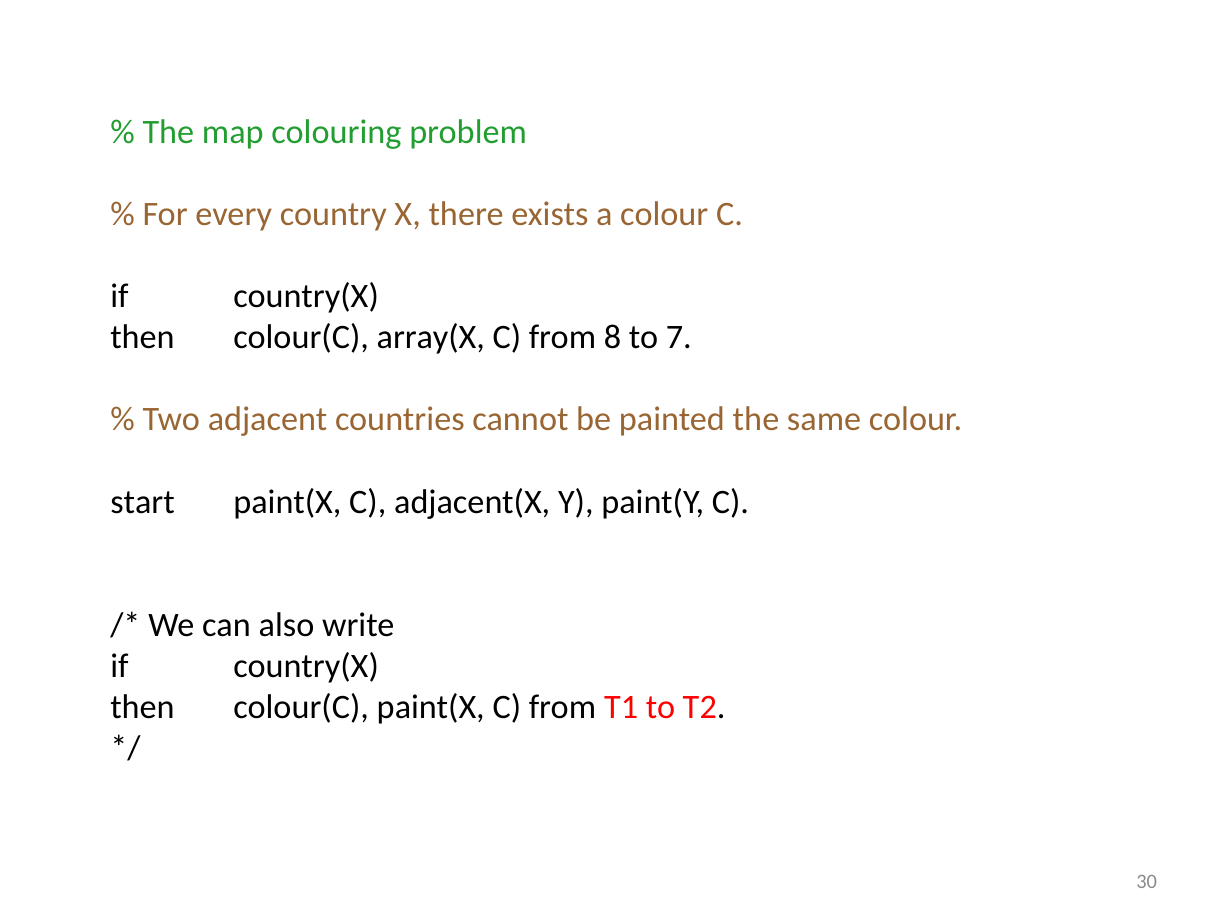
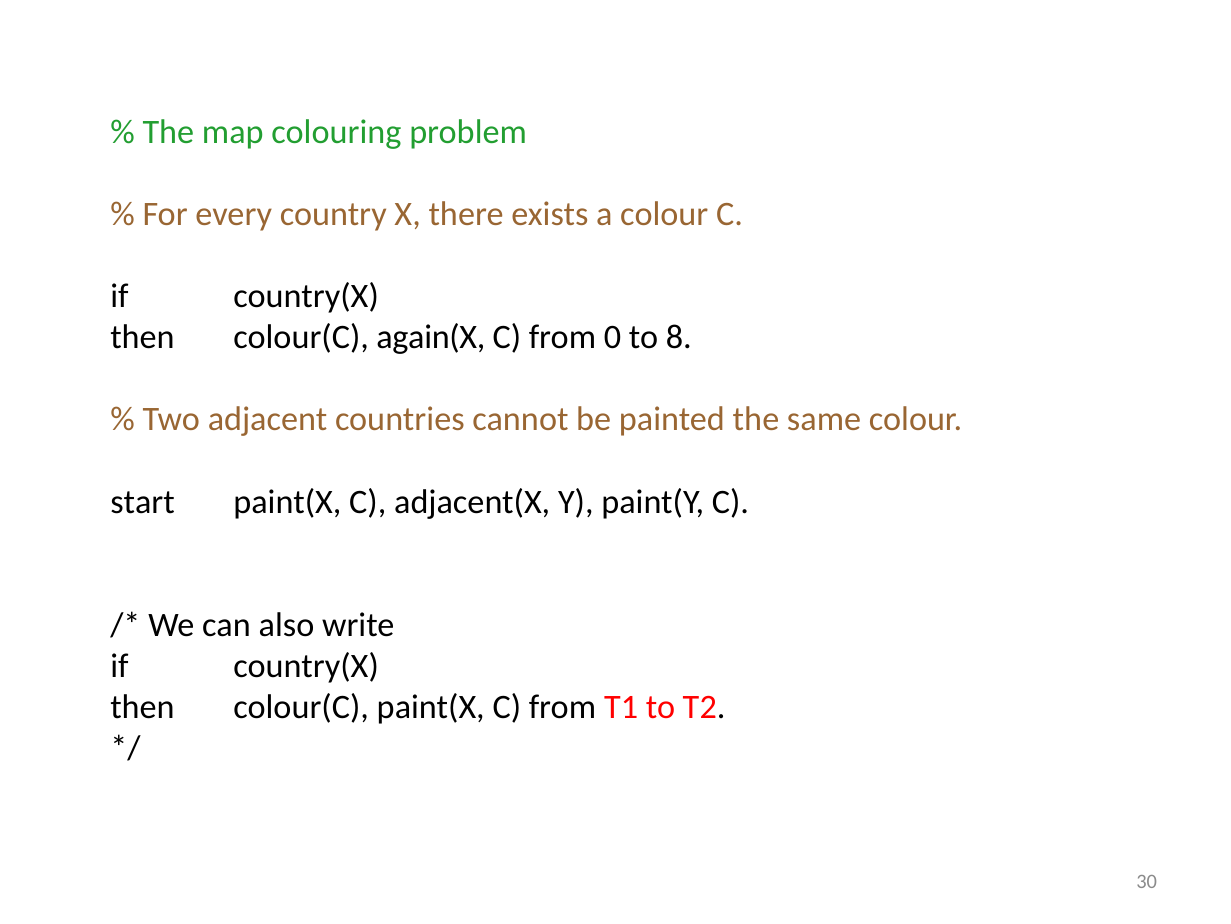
array(X: array(X -> again(X (431, 337)
8: 8 -> 0 (613, 337)
7: 7 -> 8 (679, 337)
